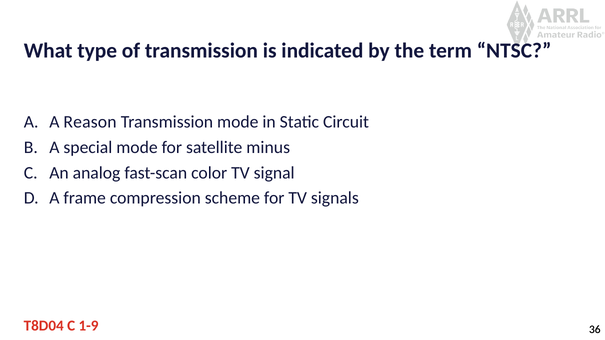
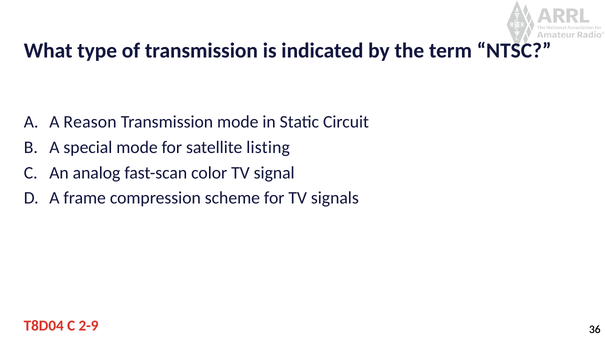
minus: minus -> listing (268, 148)
1-9: 1-9 -> 2-9 (89, 326)
